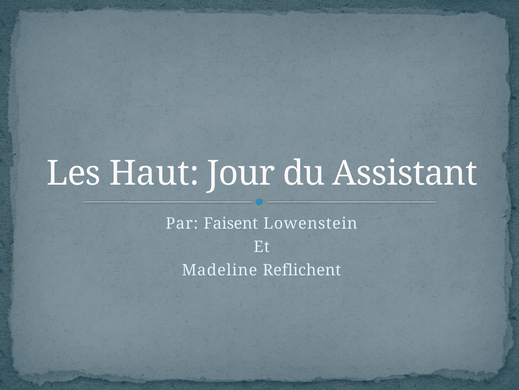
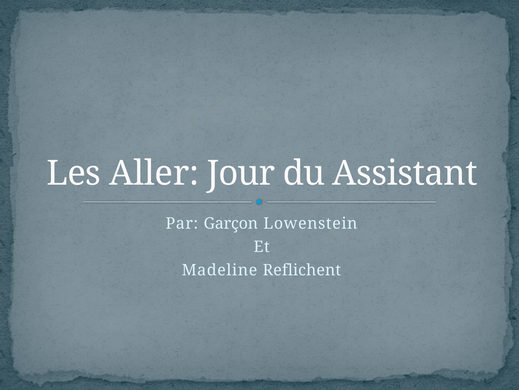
Haut: Haut -> Aller (154, 173)
Faisent: Faisent -> Garçon (231, 223)
